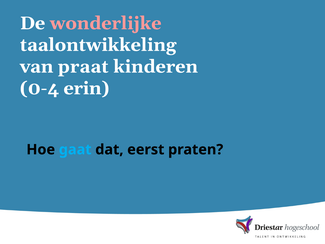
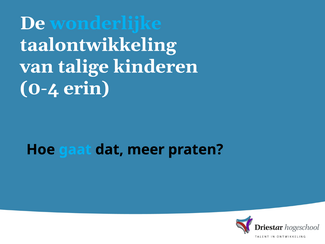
wonderlijke colour: pink -> light blue (106, 23)
praat: praat -> talige (83, 67)
eerst: eerst -> meer (146, 149)
